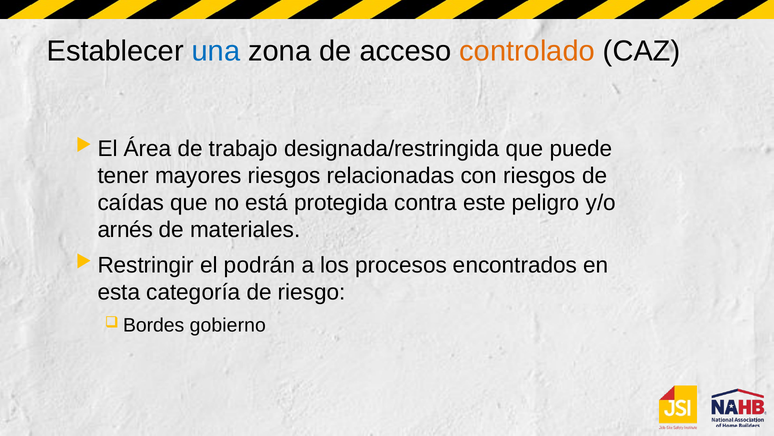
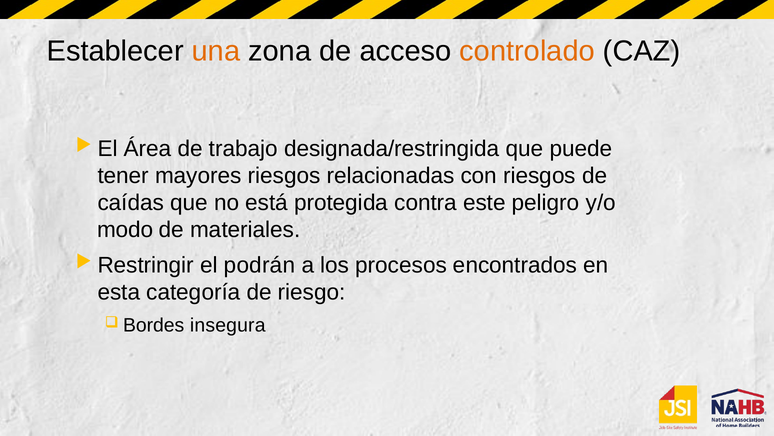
una colour: blue -> orange (216, 51)
arnés: arnés -> modo (125, 230)
gobierno: gobierno -> insegura (228, 325)
